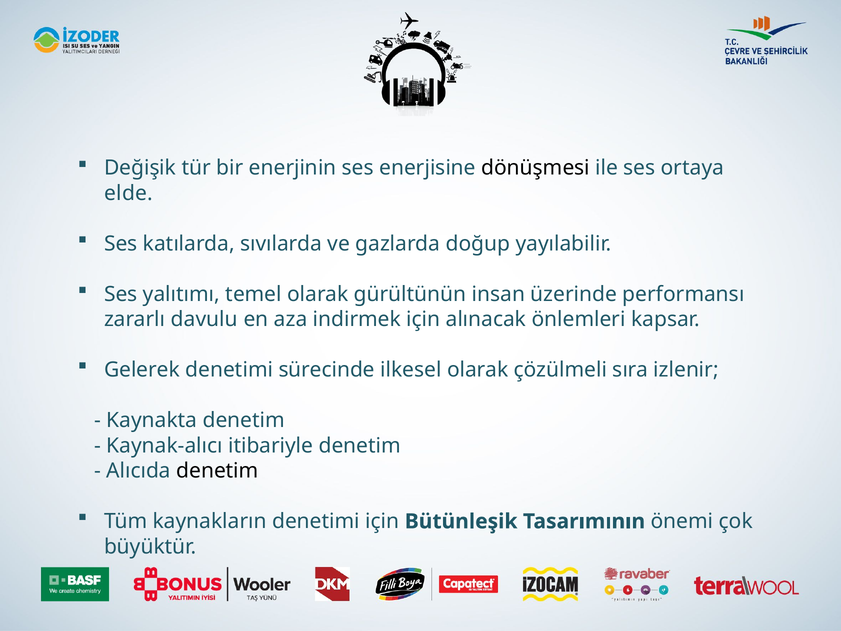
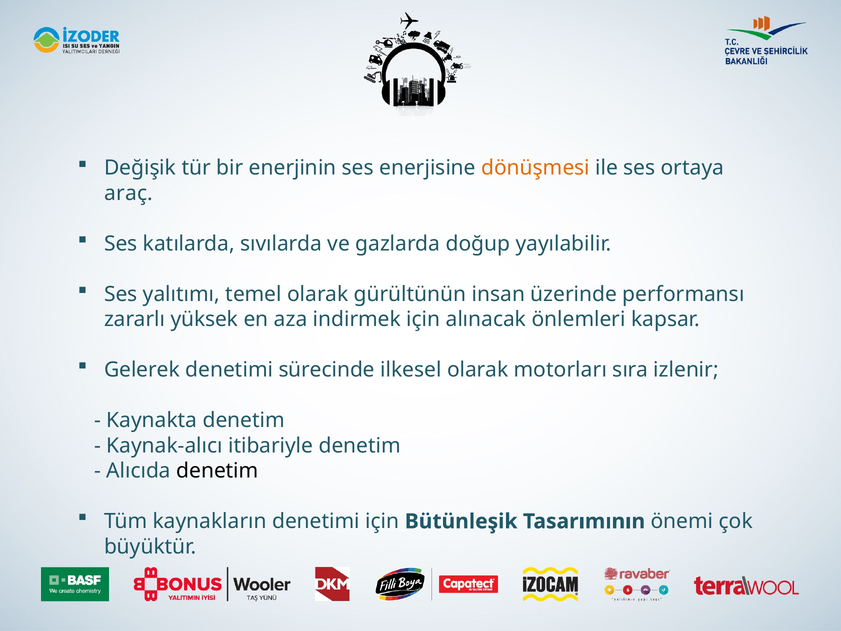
dönüşmesi colour: black -> orange (536, 168)
elde: elde -> araç (129, 193)
davulu: davulu -> yüksek (204, 319)
çözülmeli: çözülmeli -> motorları (560, 370)
